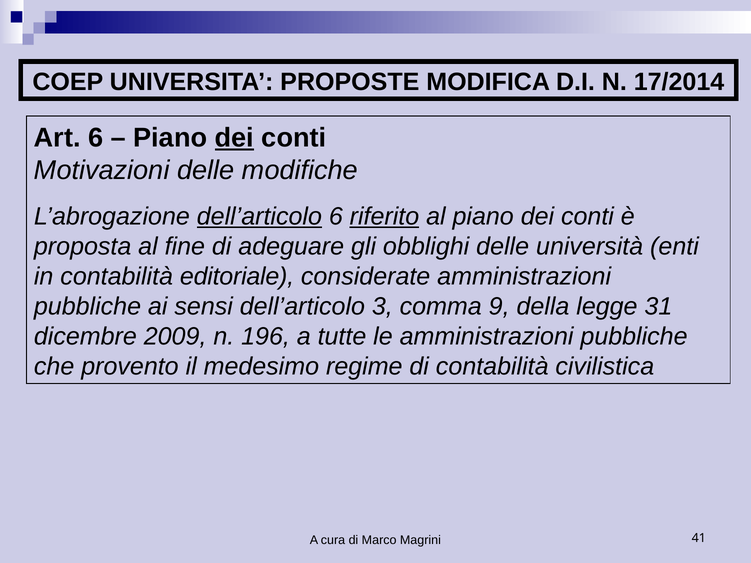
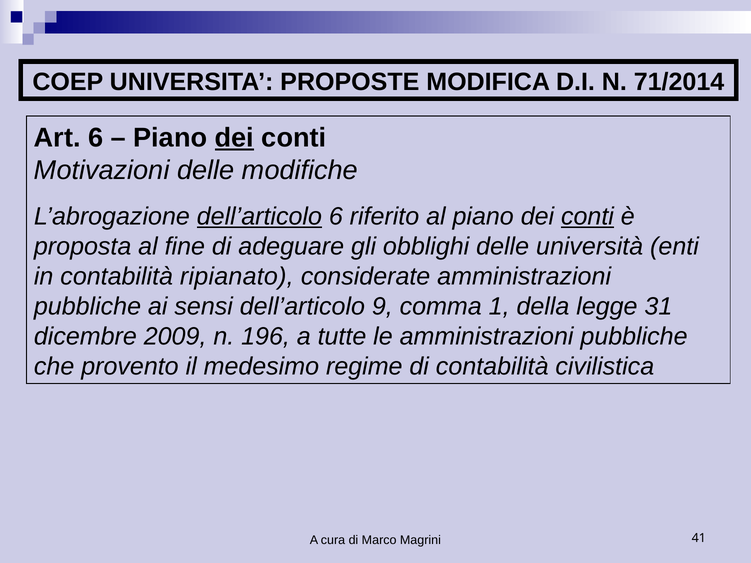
17/2014: 17/2014 -> 71/2014 (679, 82)
riferito underline: present -> none (384, 217)
conti underline: none -> present (587, 217)
editoriale: editoriale -> ripianato (237, 277)
3: 3 -> 9 (382, 307)
9: 9 -> 1 (499, 307)
